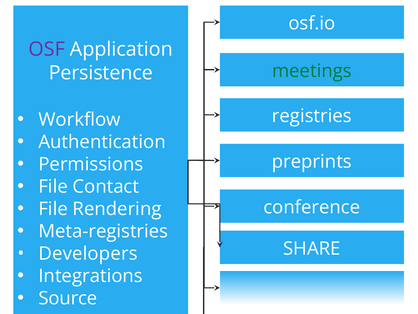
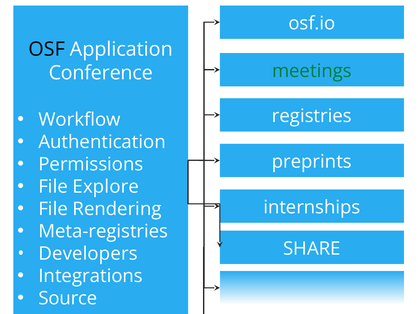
OSF colour: purple -> black (47, 49)
Persistence: Persistence -> Conference (101, 73)
Contact: Contact -> Explore (106, 186)
conference: conference -> internships (312, 207)
